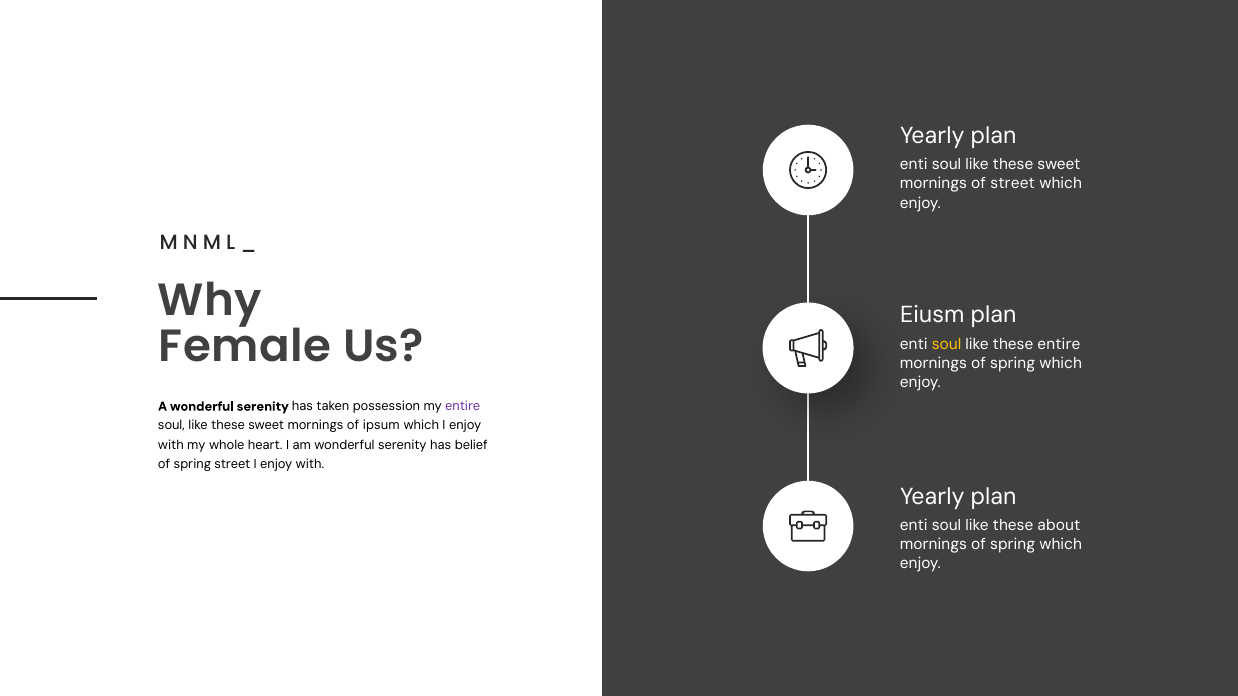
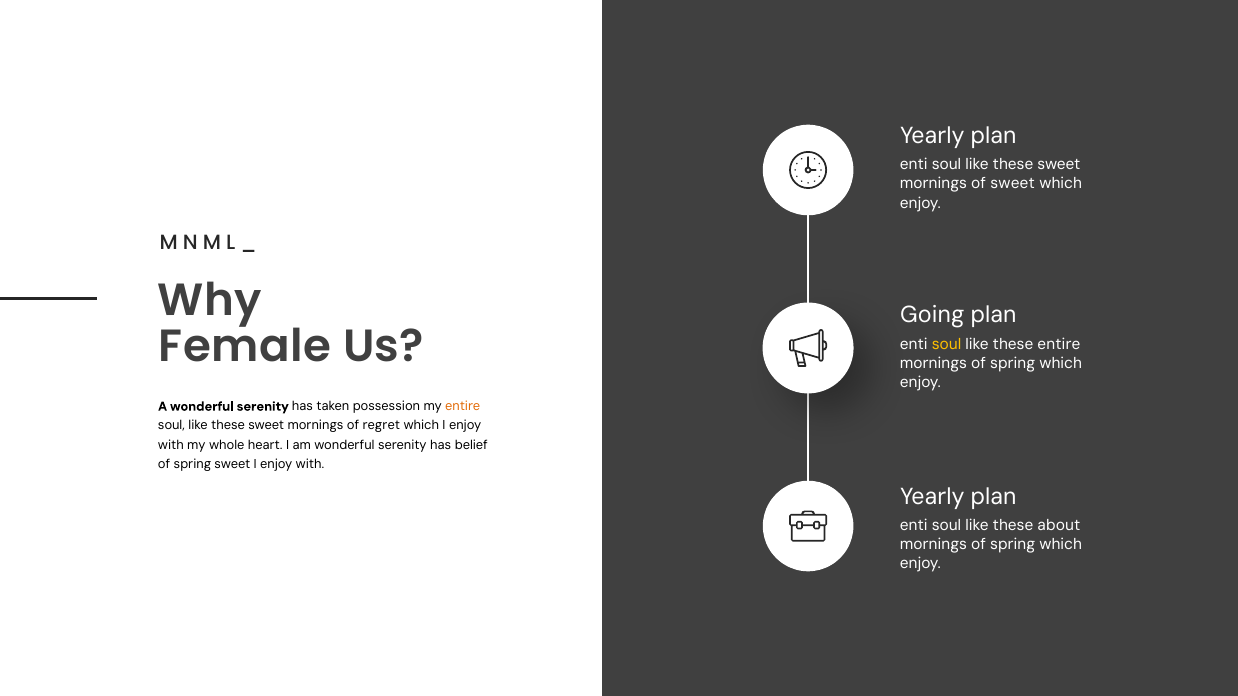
of street: street -> sweet (1013, 184)
Eiusm: Eiusm -> Going (932, 315)
entire colour: purple -> orange (463, 407)
ipsum: ipsum -> regret (381, 426)
spring street: street -> sweet (232, 465)
